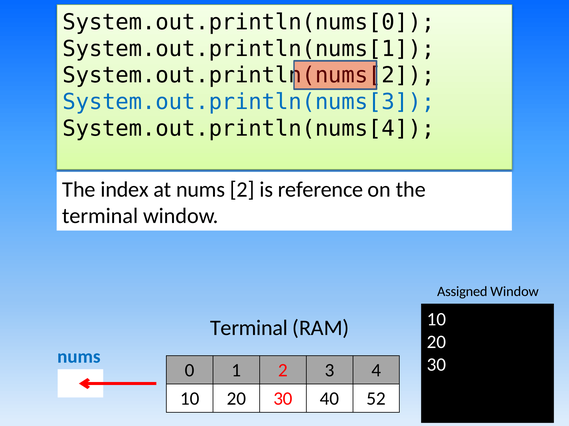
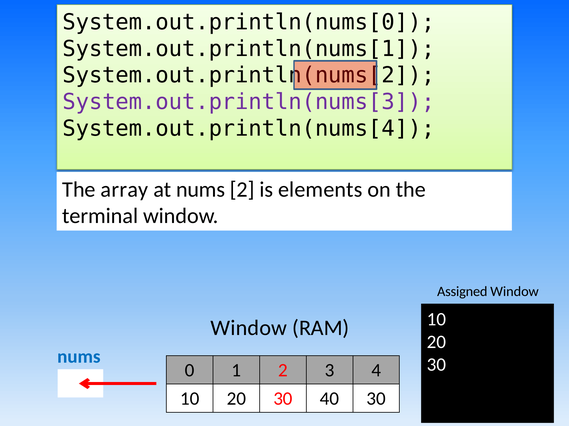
System.out.println(nums[3 colour: blue -> purple (249, 102)
index: index -> array (124, 190)
reference: reference -> elements (320, 190)
Terminal: Terminal -> Window (249, 329)
40 52: 52 -> 30 (376, 399)
